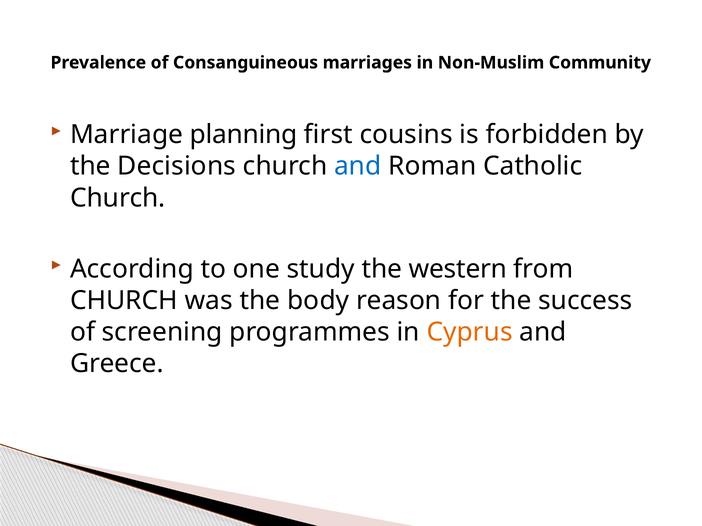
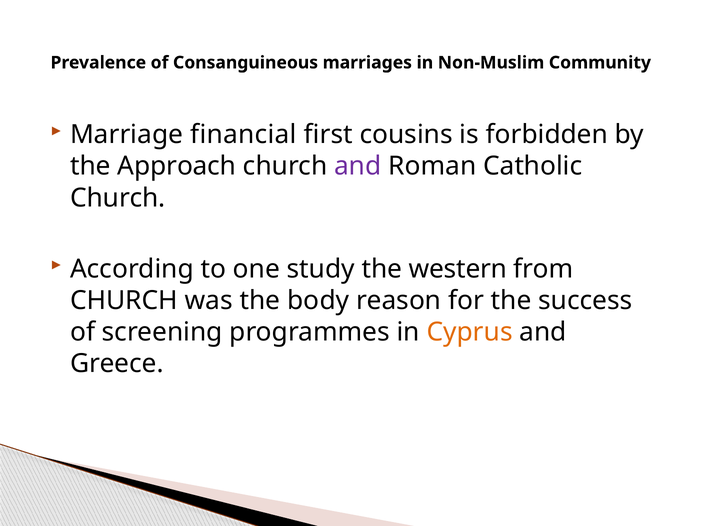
planning: planning -> financial (243, 135)
Decisions: Decisions -> Approach (177, 166)
and colour: blue -> purple (358, 166)
